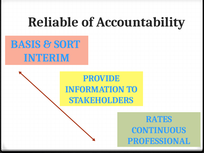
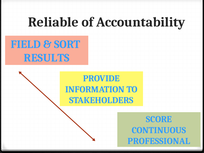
BASIS: BASIS -> FIELD (26, 44)
INTERIM: INTERIM -> RESULTS (47, 58)
RATES: RATES -> SCORE (159, 119)
